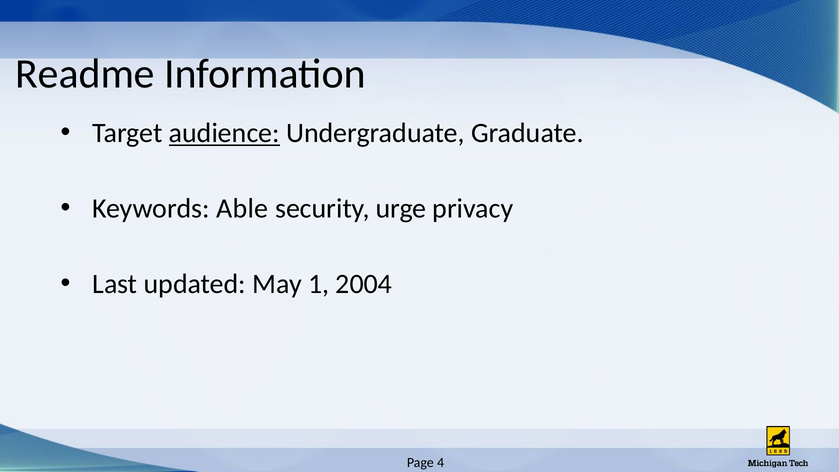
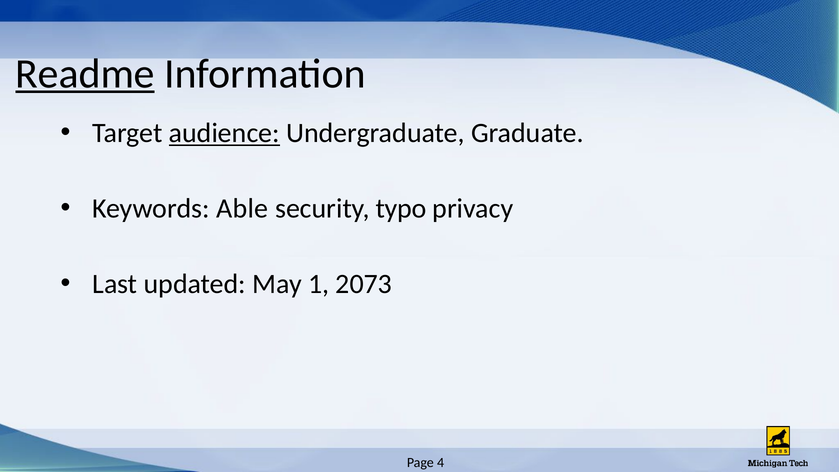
Readme underline: none -> present (85, 74)
urge: urge -> typo (401, 209)
2004: 2004 -> 2073 (364, 284)
